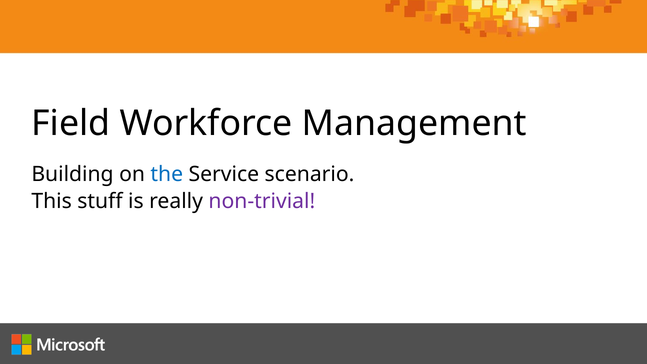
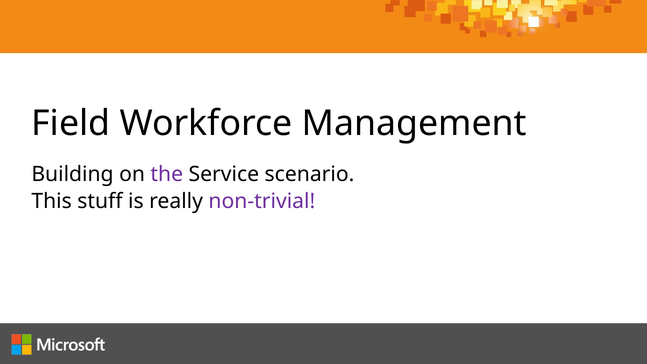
the colour: blue -> purple (167, 174)
